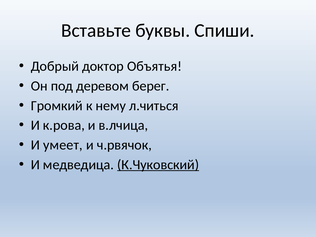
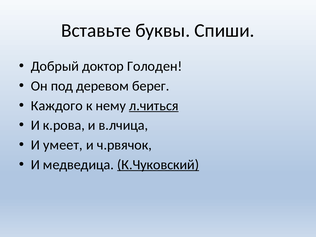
Объятья: Объятья -> Голоден (155, 66)
Громкий: Громкий -> Каждого (57, 106)
л.читься underline: none -> present (154, 106)
